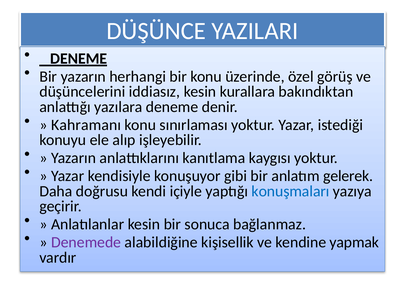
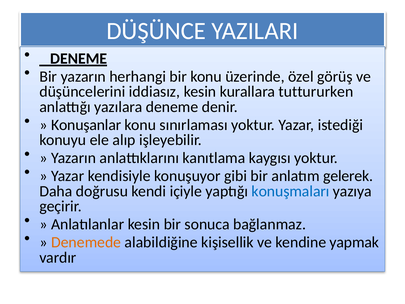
bakındıktan: bakındıktan -> tuttururken (316, 92)
Kahramanı: Kahramanı -> Konuşanlar (86, 125)
Denemede colour: purple -> orange (86, 242)
